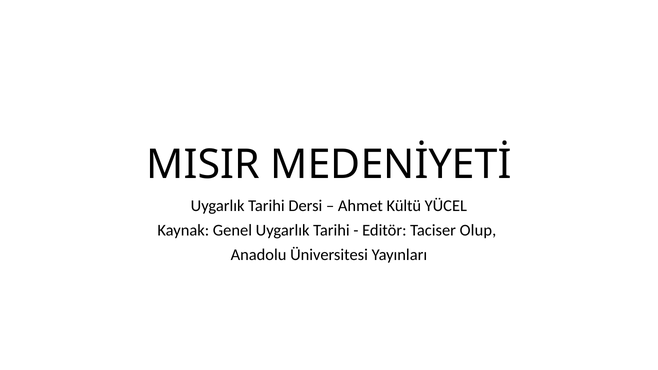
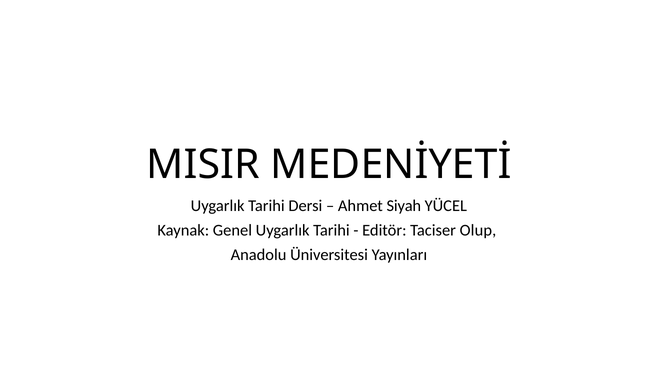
Kültü: Kültü -> Siyah (404, 206)
